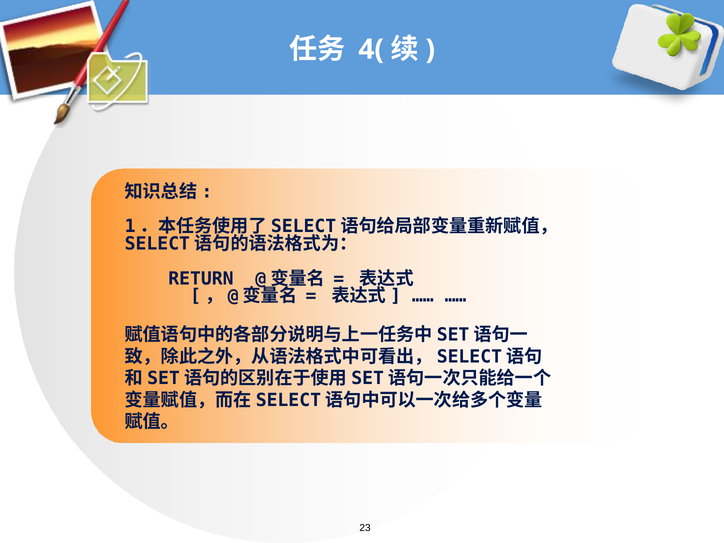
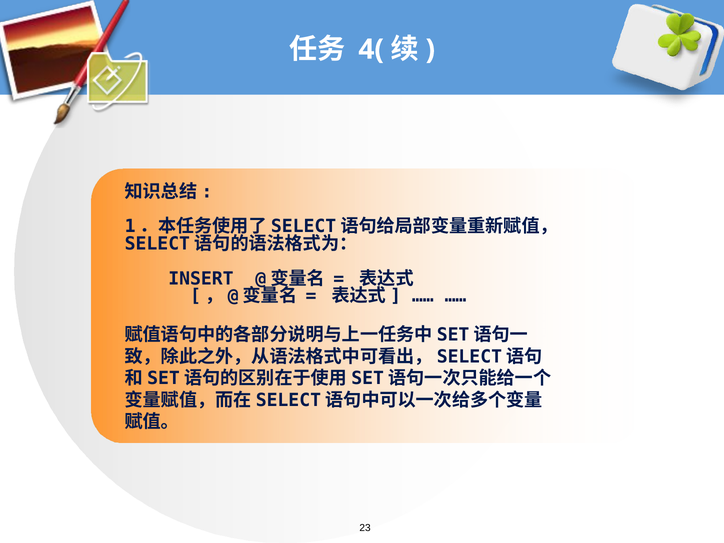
RETURN: RETURN -> INSERT (201, 279)
